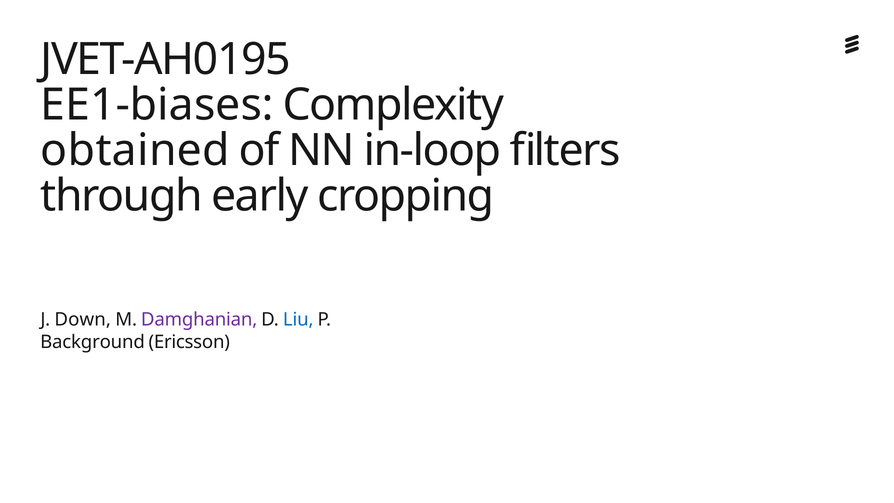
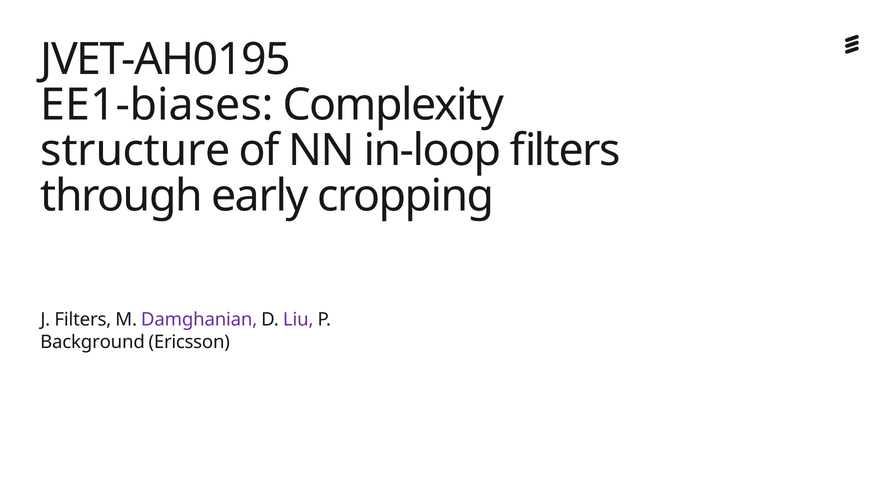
obtained: obtained -> structure (135, 150)
J Down: Down -> Filters (83, 319)
Liu colour: blue -> purple (298, 319)
